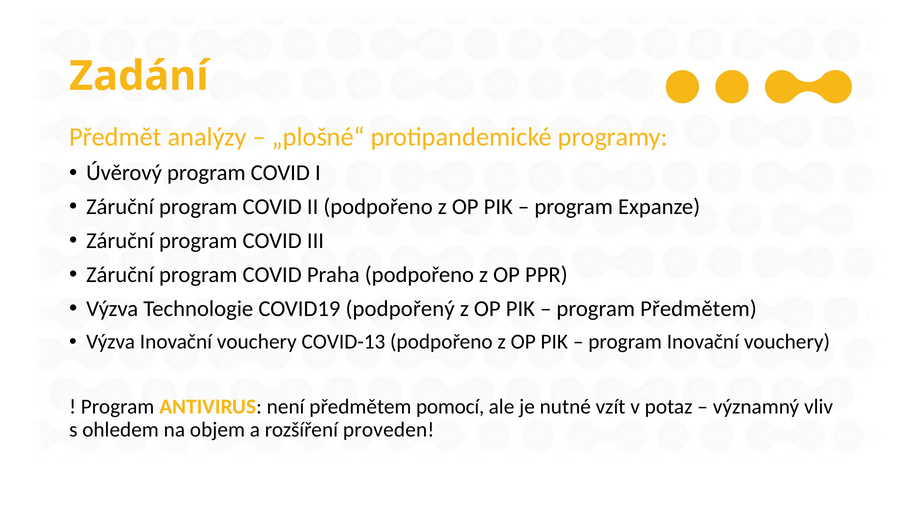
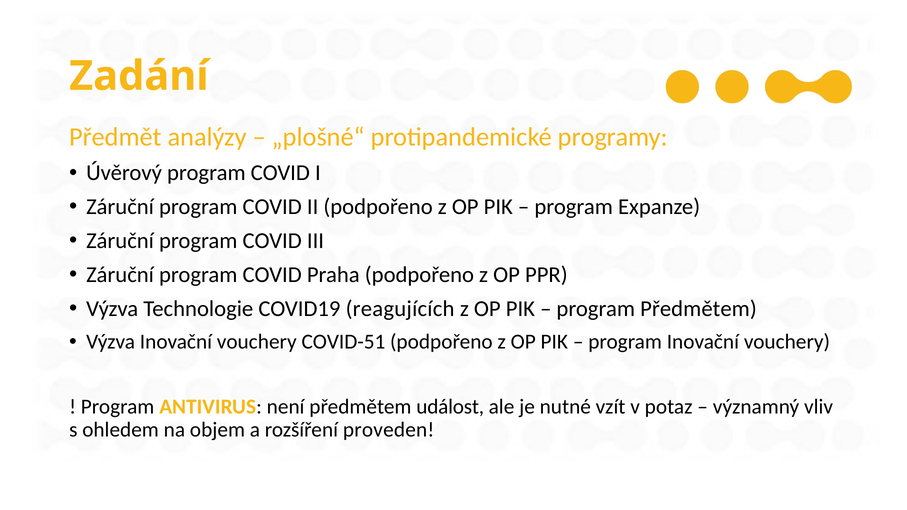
podpořený: podpořený -> reagujících (400, 309)
COVID-13: COVID-13 -> COVID-51 (343, 342)
pomocí: pomocí -> událost (450, 407)
